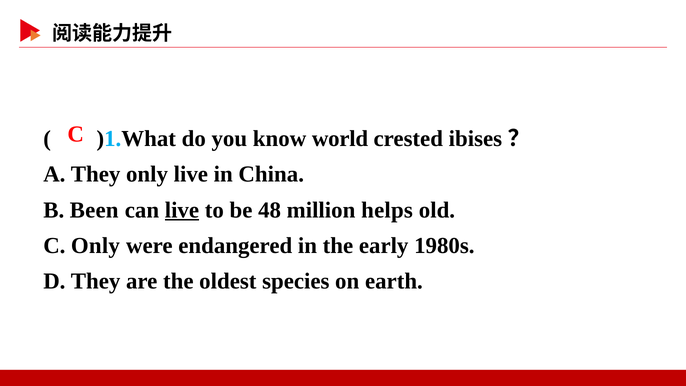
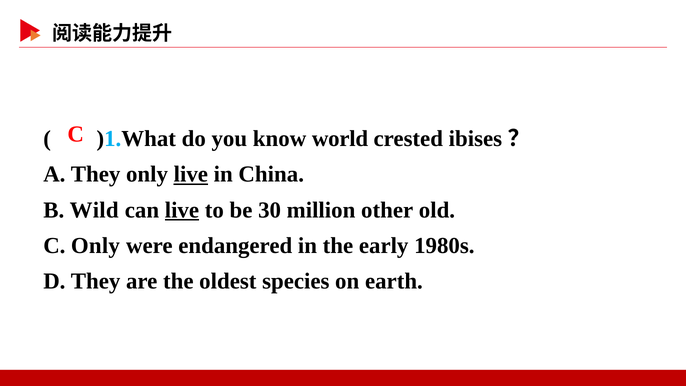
live underline: none -> present (191, 174)
Been: Been -> Wild (94, 210)
48: 48 -> 30 (270, 210)
helps: helps -> other (387, 210)
